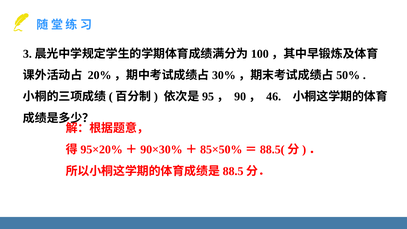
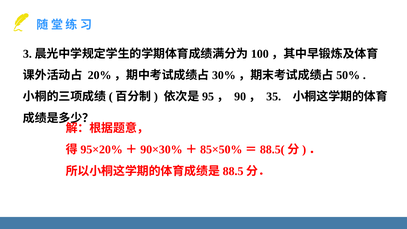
46: 46 -> 35 (274, 97)
